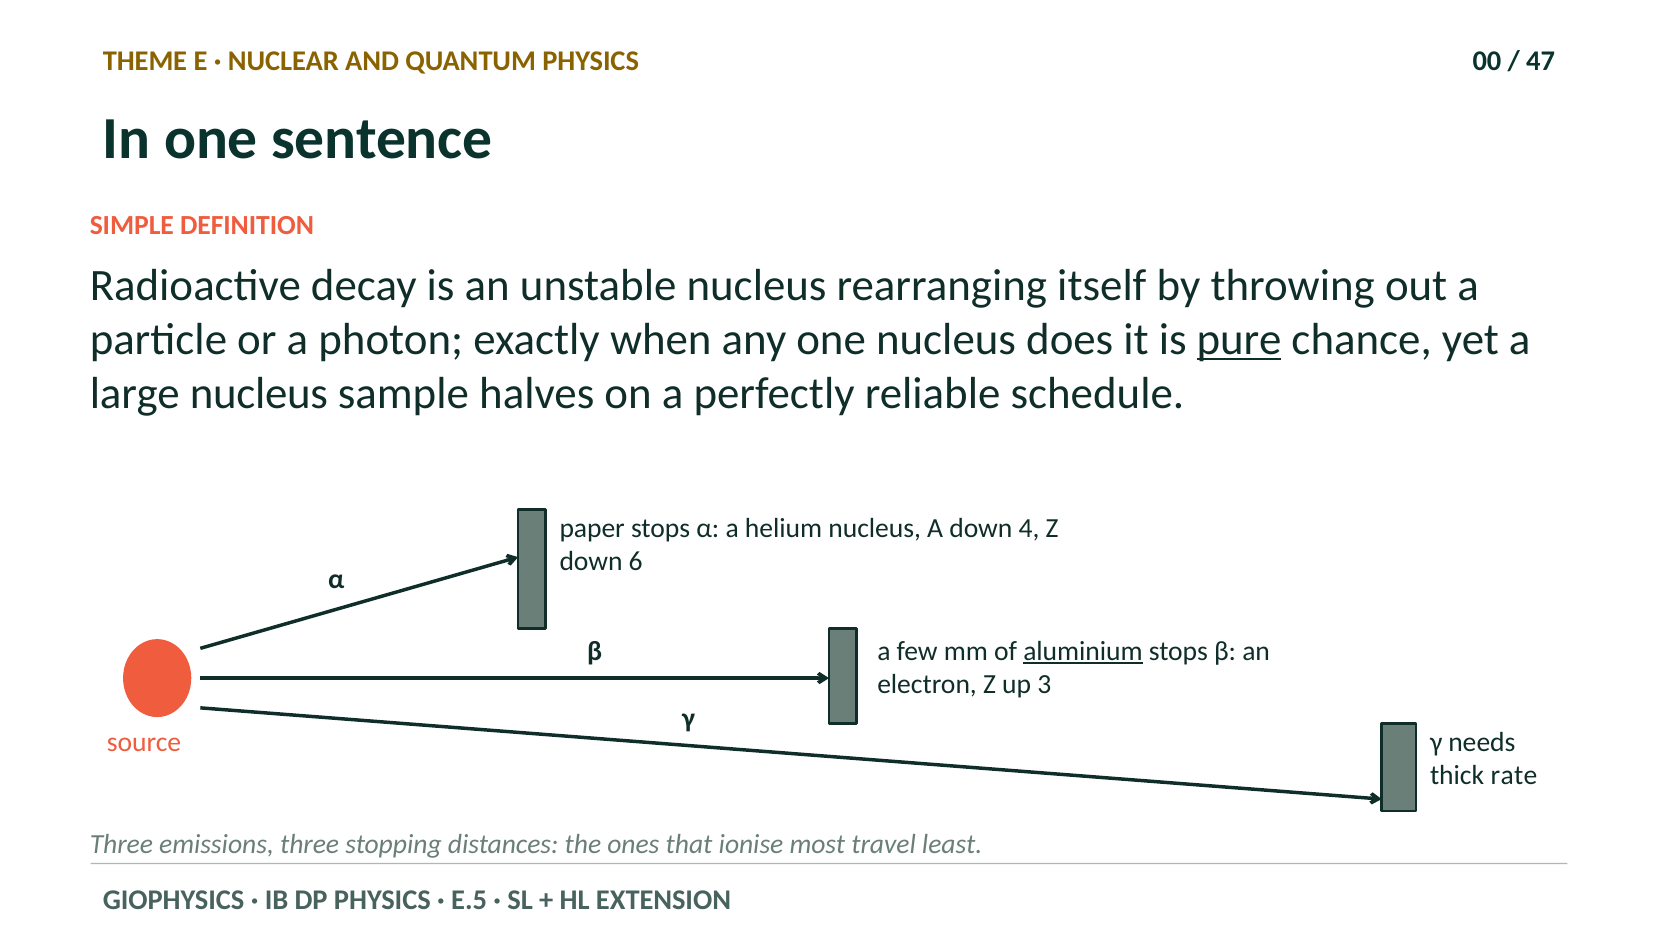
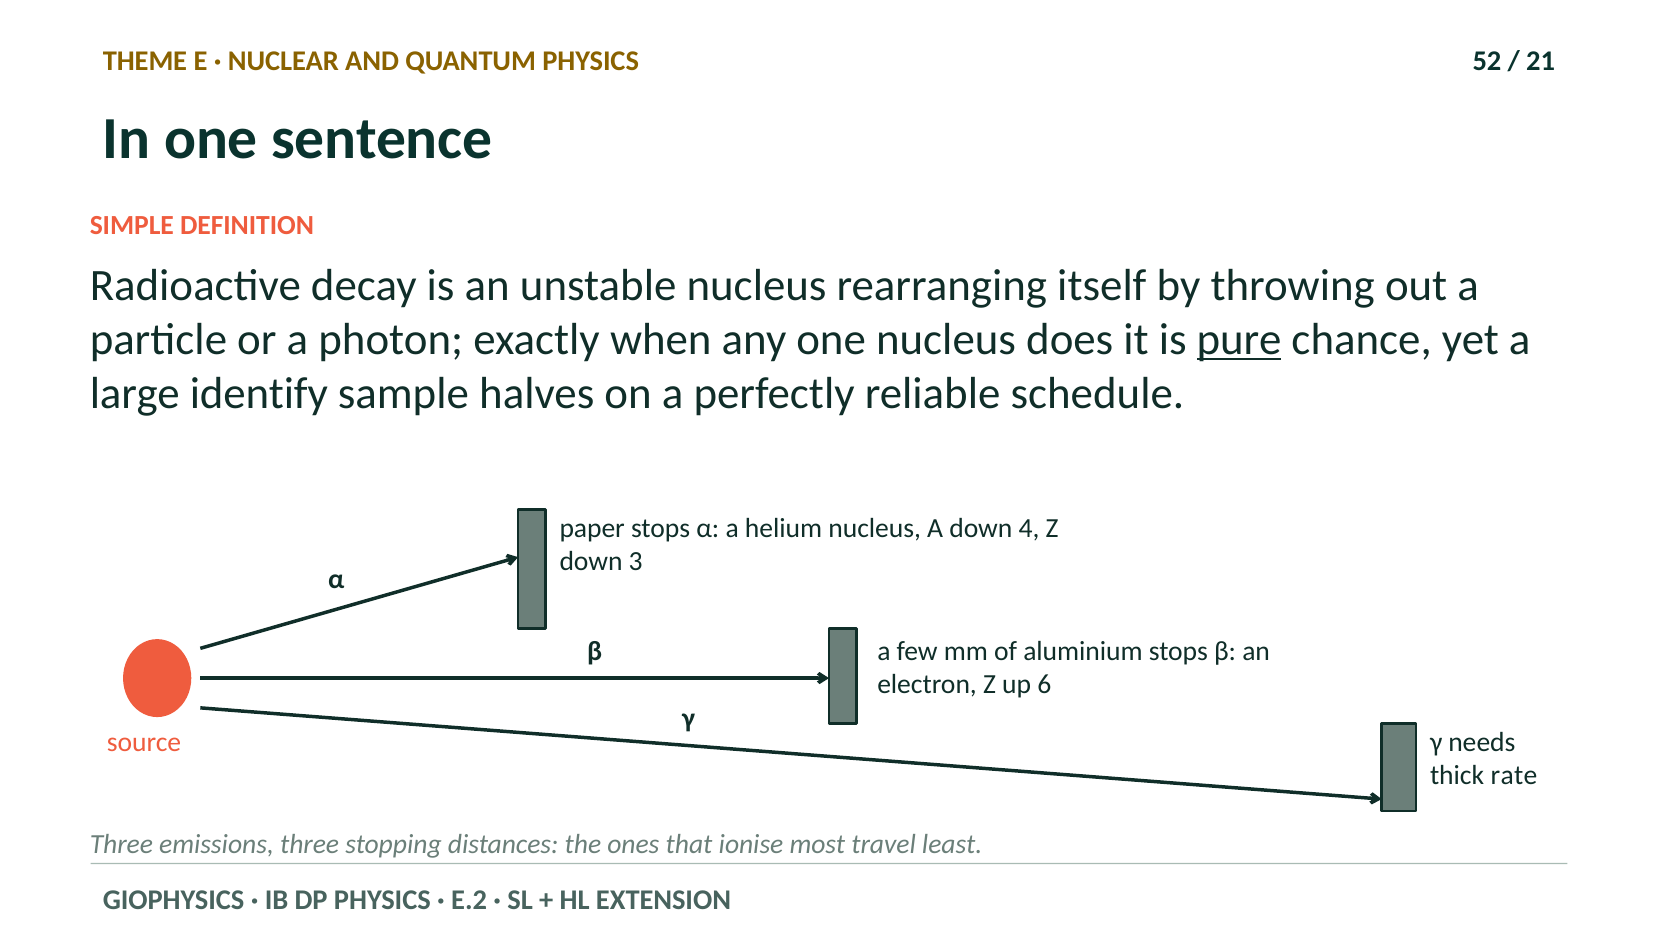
00: 00 -> 52 (1487, 61)
47: 47 -> 21 (1541, 61)
large nucleus: nucleus -> identify (259, 393)
6: 6 -> 3 (636, 561)
aluminium underline: present -> none (1083, 651)
3: 3 -> 6 (1044, 684)
E.5: E.5 -> E.2 (469, 900)
